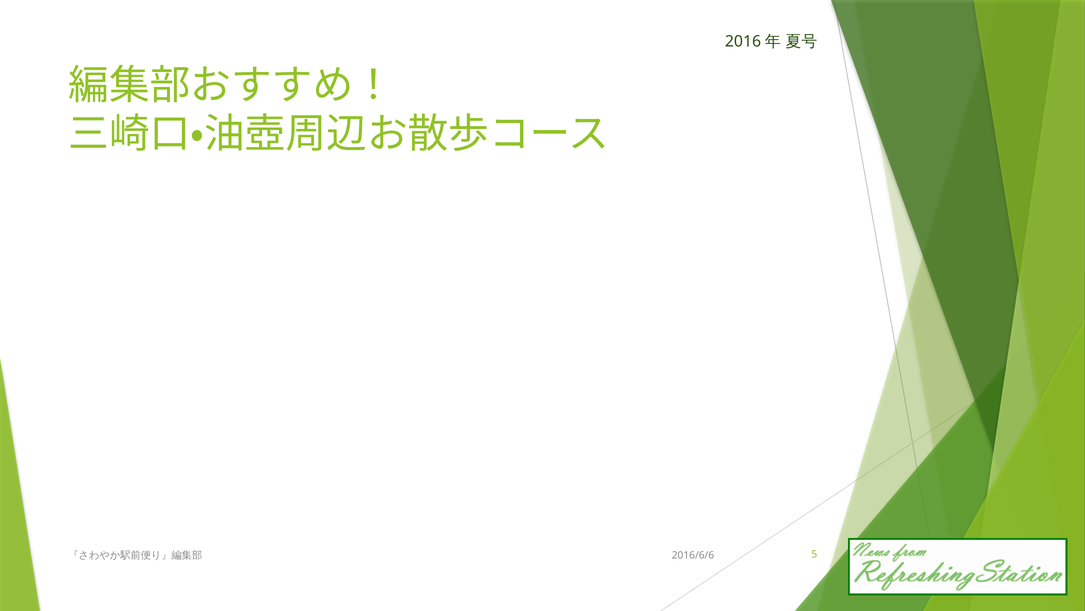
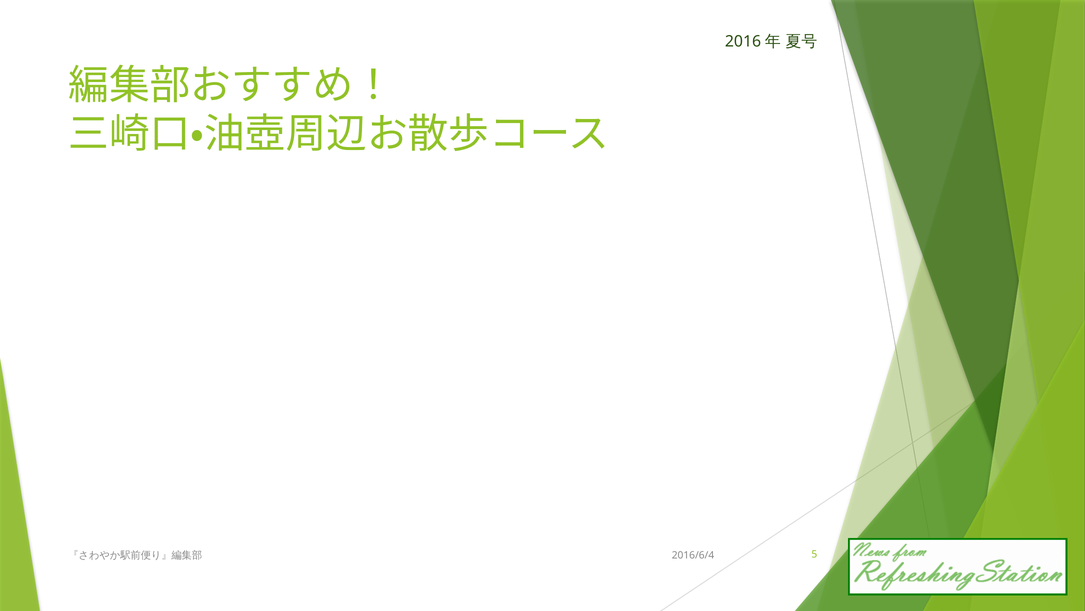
2016/6/6: 2016/6/6 -> 2016/6/4 (693, 555)
